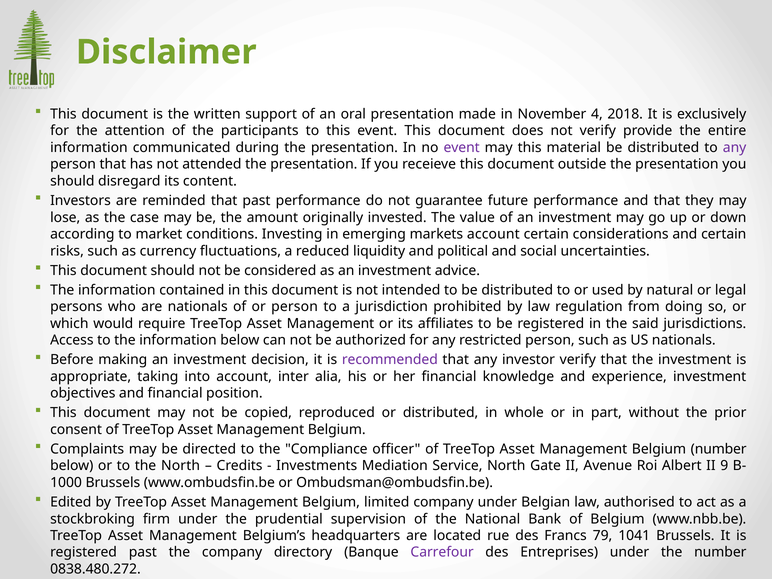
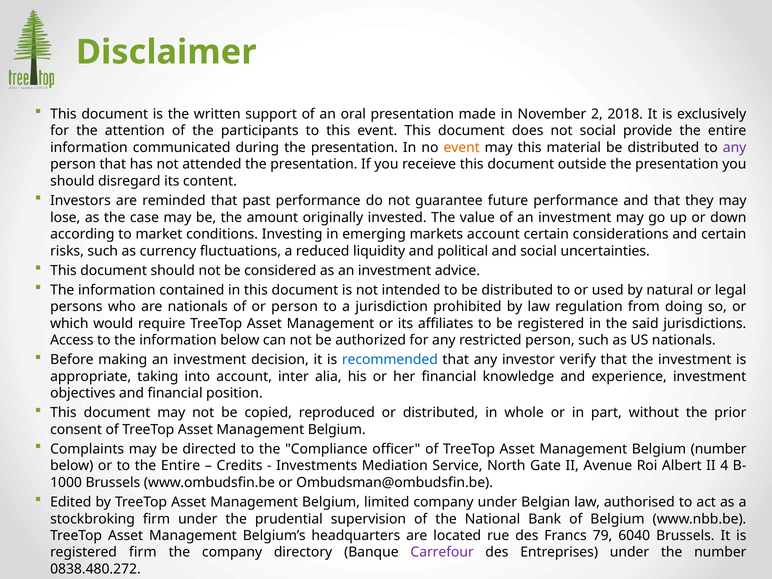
4: 4 -> 2 (597, 114)
not verify: verify -> social (598, 131)
event colour: purple -> orange (462, 148)
recommended colour: purple -> blue (390, 360)
to the North: North -> Entire (181, 466)
9: 9 -> 4 (724, 466)
1041: 1041 -> 6040 (634, 536)
registered past: past -> firm (143, 552)
